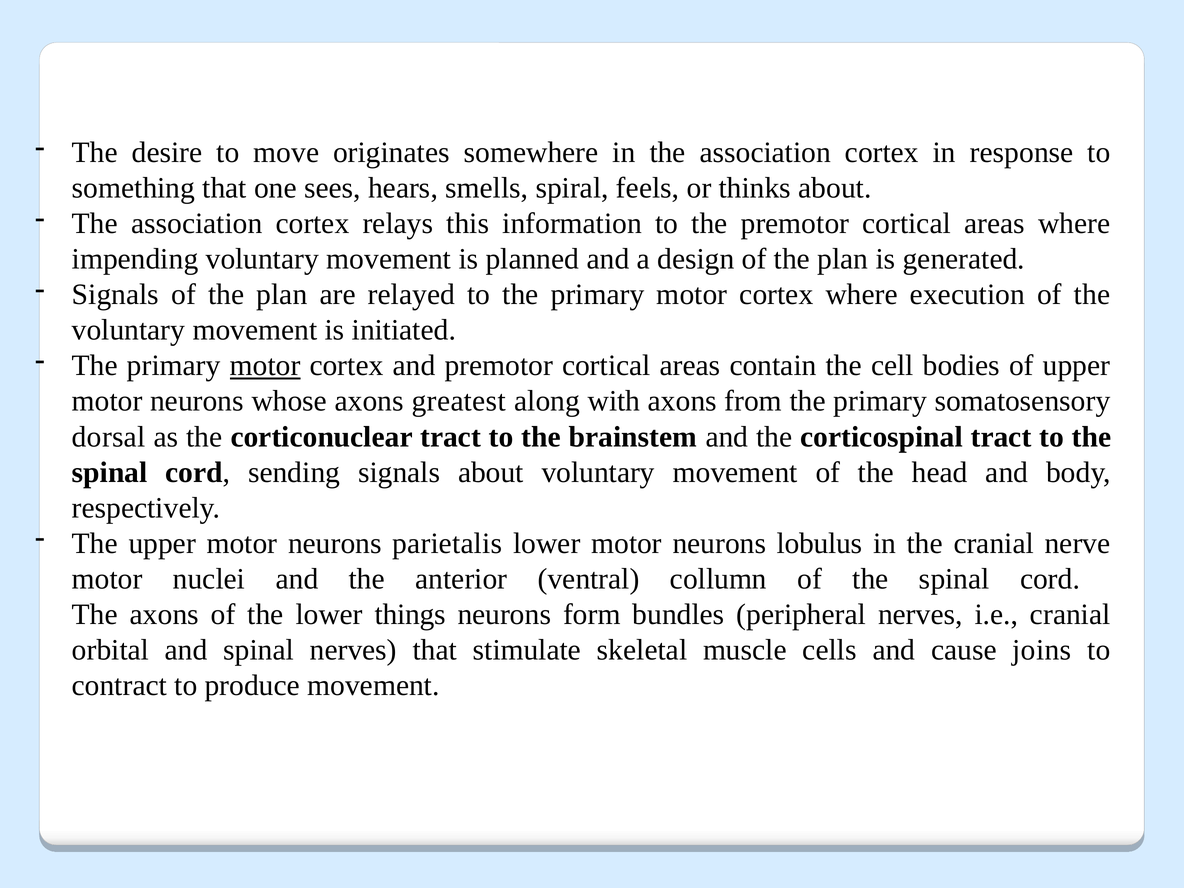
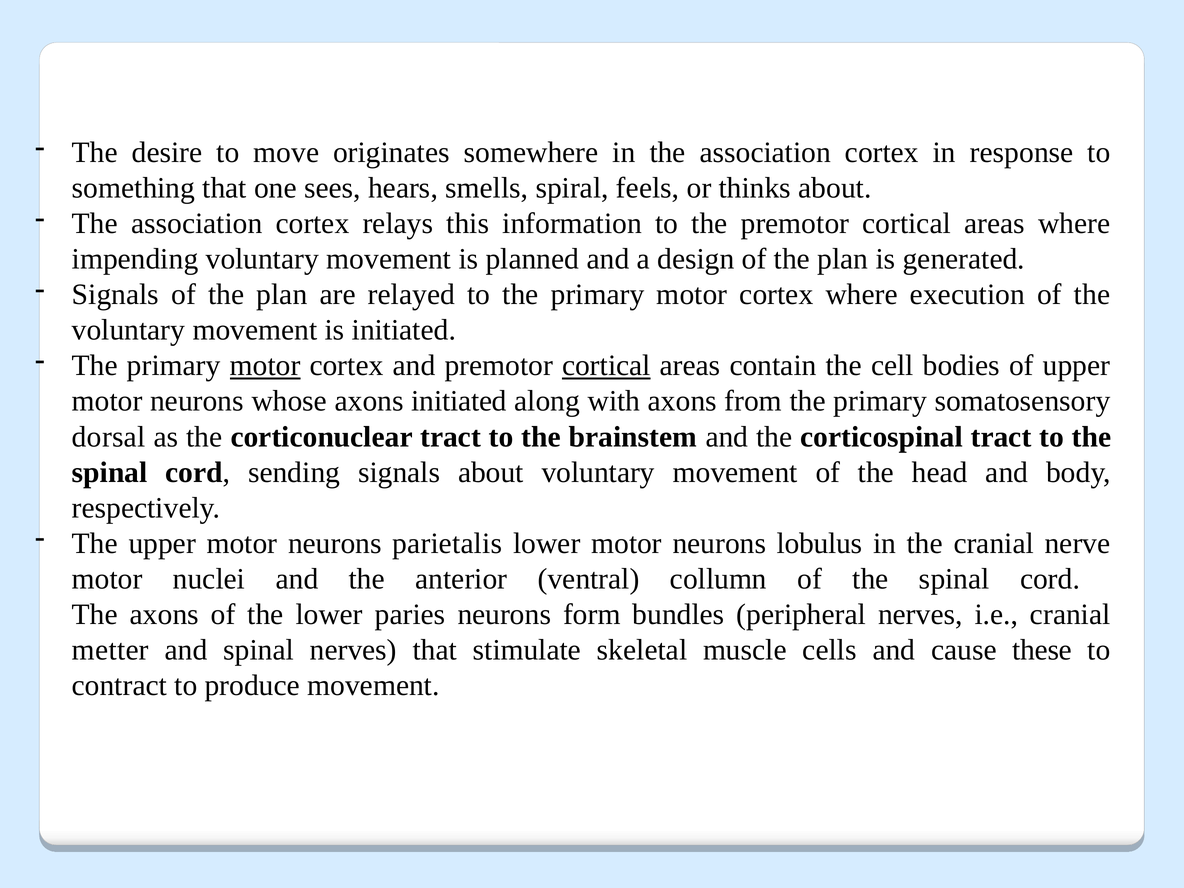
cortical underline: none -> present (606, 366)
axons greatest: greatest -> initiated (459, 401)
things: things -> paries (410, 614)
orbital: orbital -> metter (110, 650)
joins: joins -> these (1042, 650)
